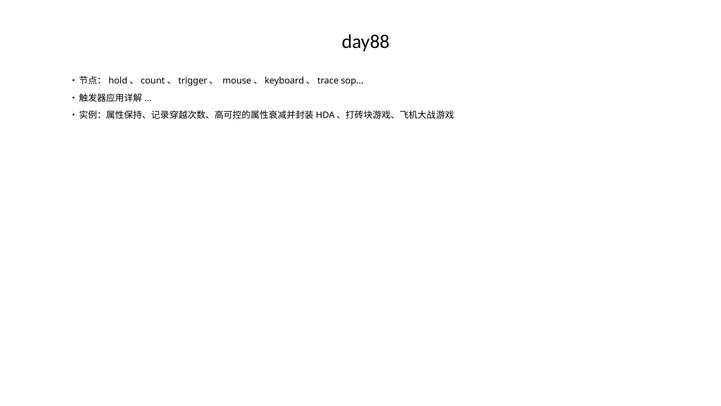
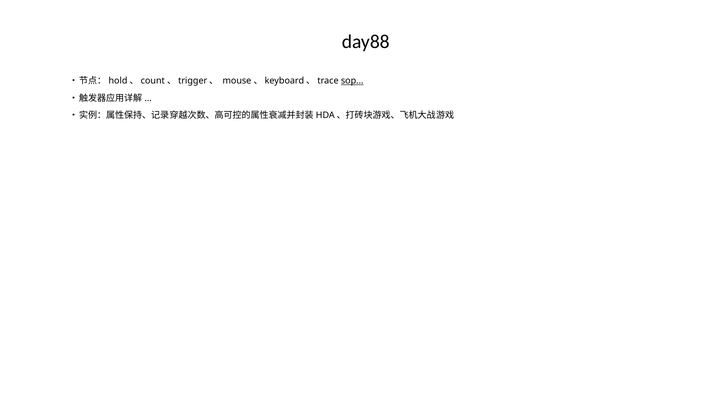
sop underline: none -> present (352, 81)
